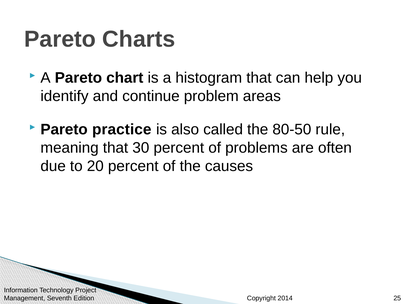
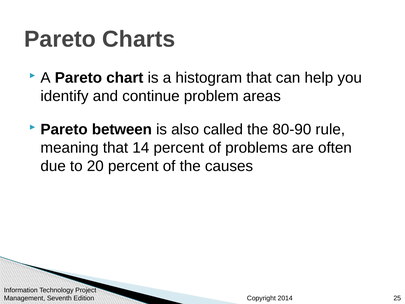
practice: practice -> between (122, 129)
80-50: 80-50 -> 80-90 (292, 129)
30: 30 -> 14 (141, 148)
